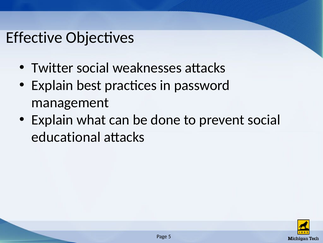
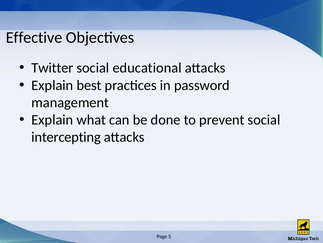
weaknesses: weaknesses -> educational (147, 68)
educational: educational -> intercepting (66, 137)
